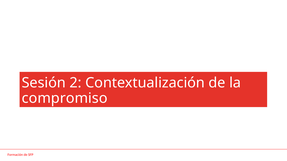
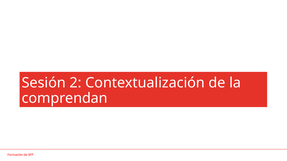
compromiso: compromiso -> comprendan (65, 98)
